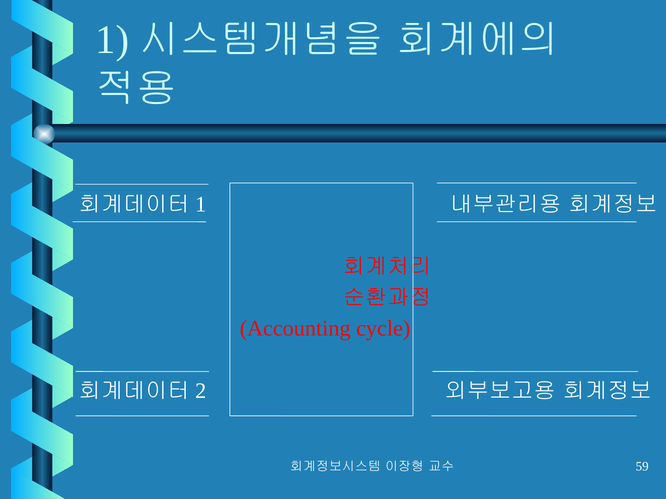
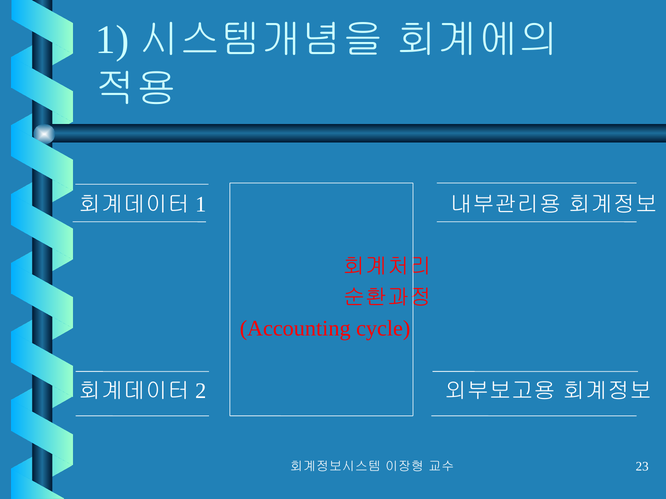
59: 59 -> 23 (642, 467)
